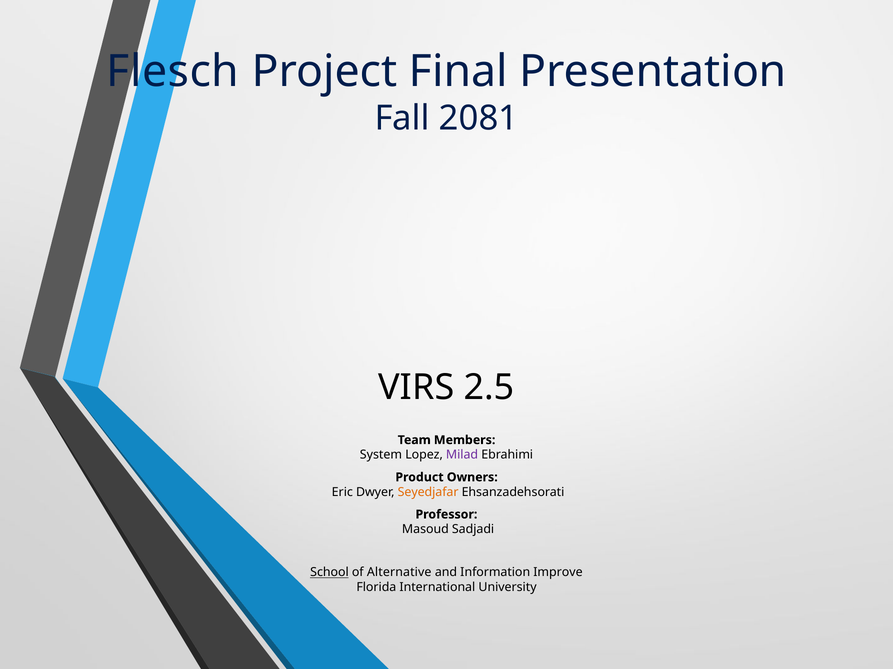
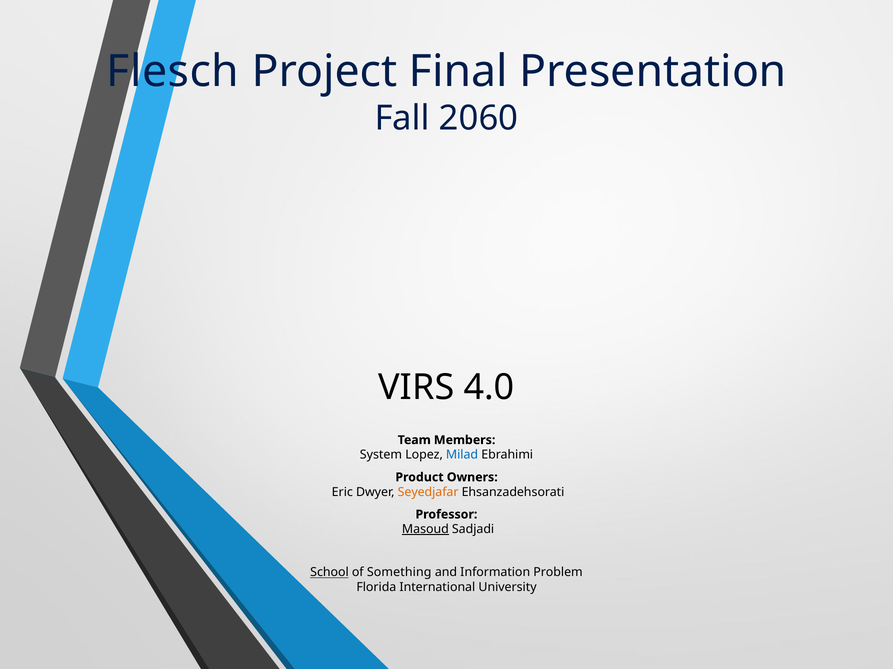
2081: 2081 -> 2060 (479, 119)
2.5: 2.5 -> 4.0 (489, 388)
Milad colour: purple -> blue (462, 455)
Masoud underline: none -> present (425, 530)
Alternative: Alternative -> Something (399, 573)
Improve: Improve -> Problem (558, 573)
